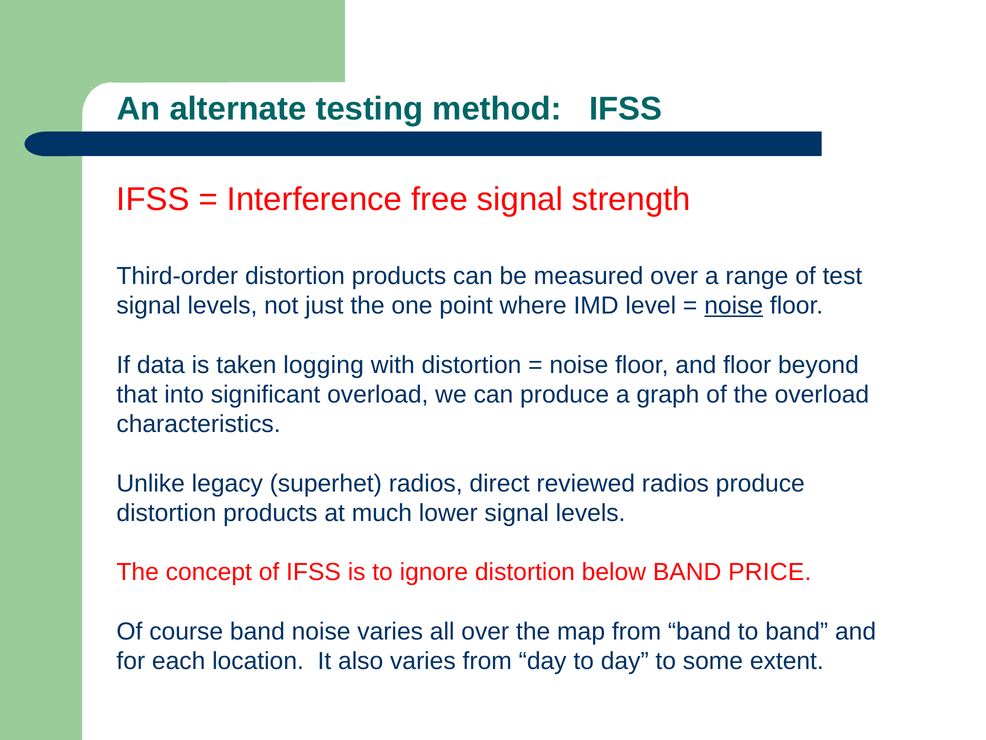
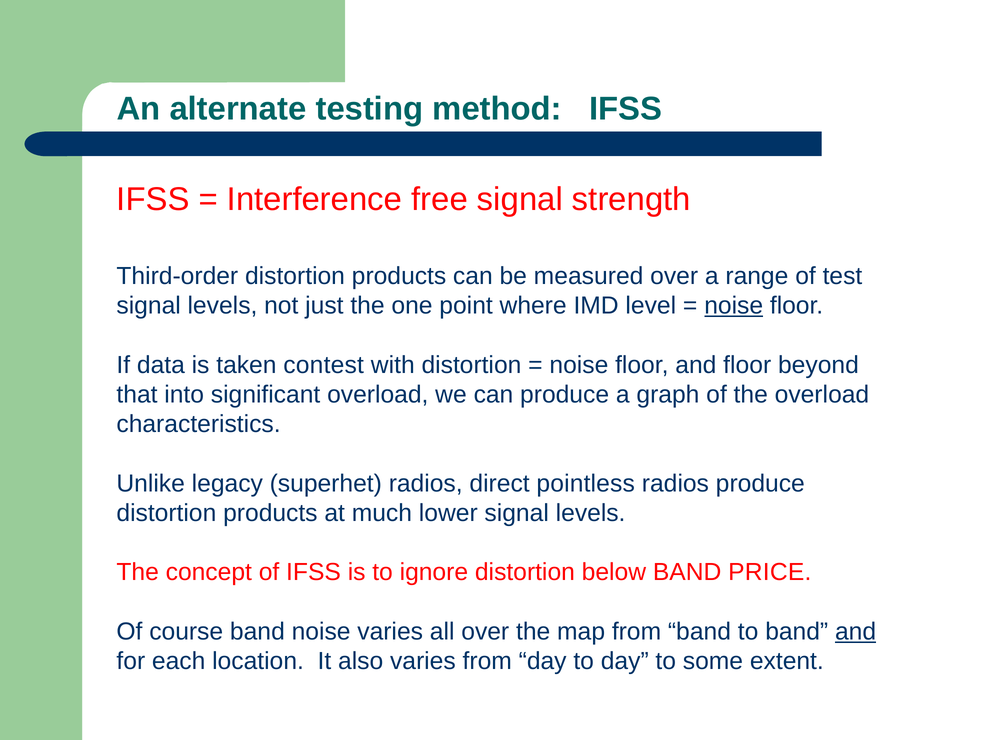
logging: logging -> contest (324, 365)
reviewed: reviewed -> pointless (586, 483)
and underline: none -> present (856, 631)
